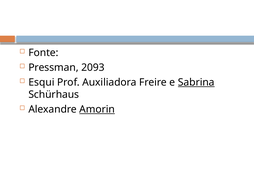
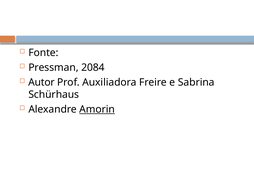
2093: 2093 -> 2084 (93, 67)
Esqui: Esqui -> Autor (42, 82)
Sabrina underline: present -> none (196, 82)
